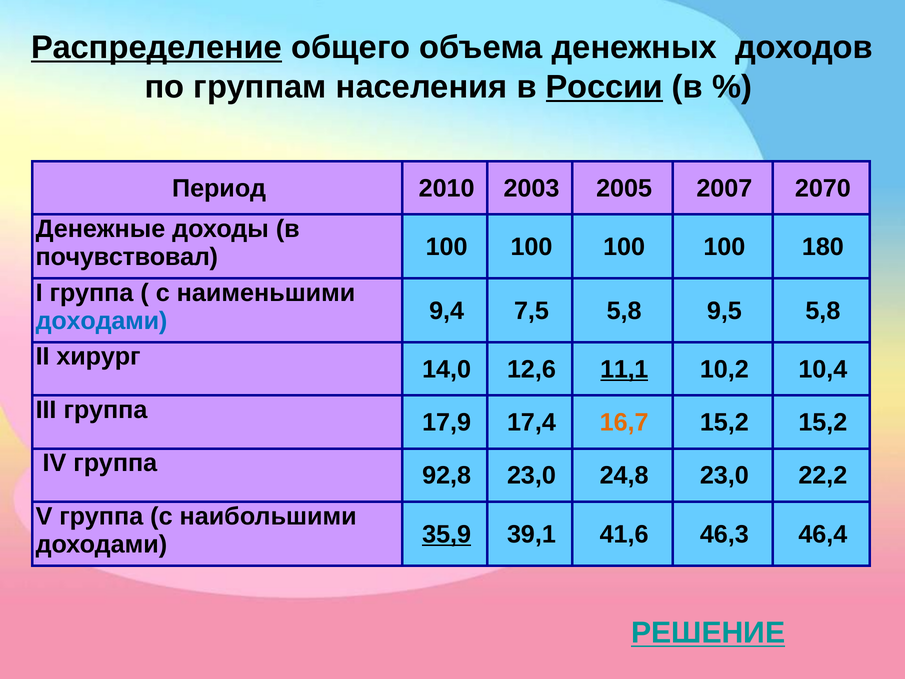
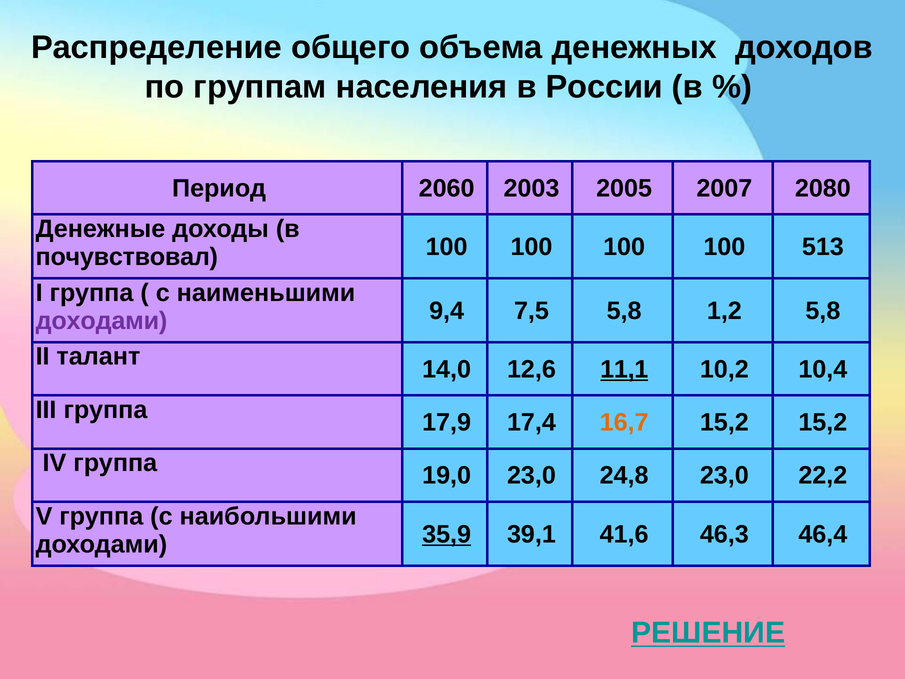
Распределение underline: present -> none (157, 48)
России underline: present -> none (604, 87)
2010: 2010 -> 2060 (447, 188)
2070: 2070 -> 2080 (823, 188)
180: 180 -> 513 (823, 247)
доходами colour: blue -> purple (101, 321)
9,5: 9,5 -> 1,2 (724, 311)
хирург: хирург -> талант (98, 357)
92,8: 92,8 -> 19,0 (447, 476)
